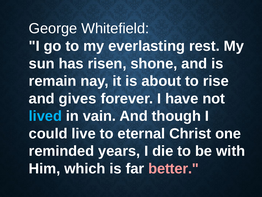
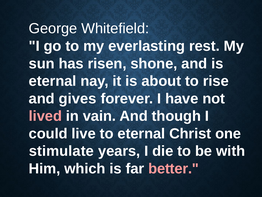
remain: remain -> eternal (53, 81)
lived colour: light blue -> pink (45, 116)
reminded: reminded -> stimulate (61, 151)
